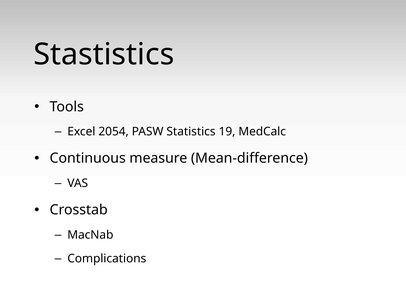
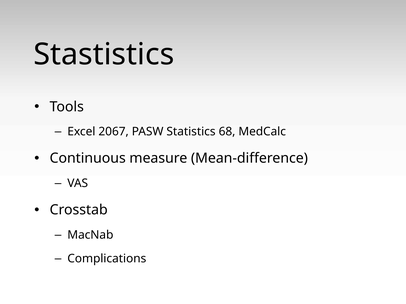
2054: 2054 -> 2067 (114, 132)
19: 19 -> 68 (227, 132)
